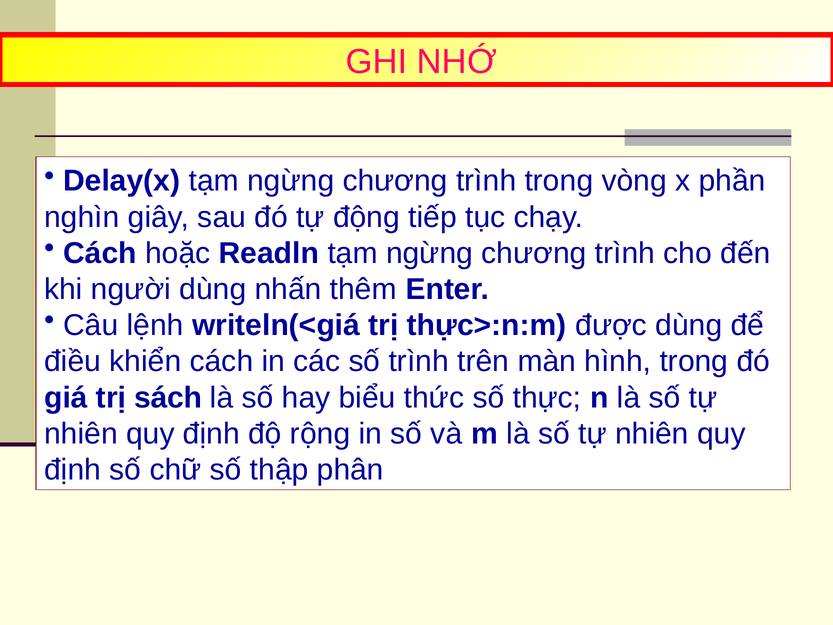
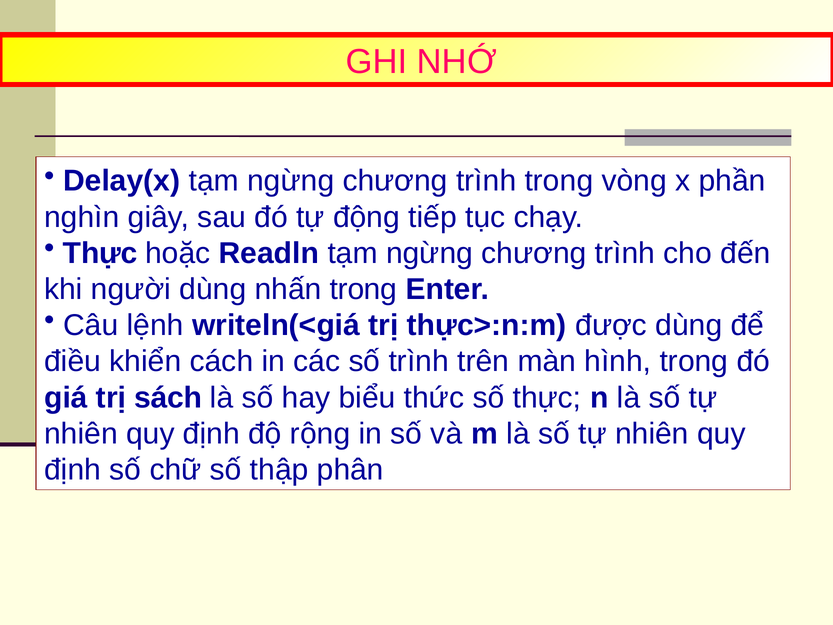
Cách: Cách -> Thực (100, 253)
nhấn thêm: thêm -> trong (363, 289)
